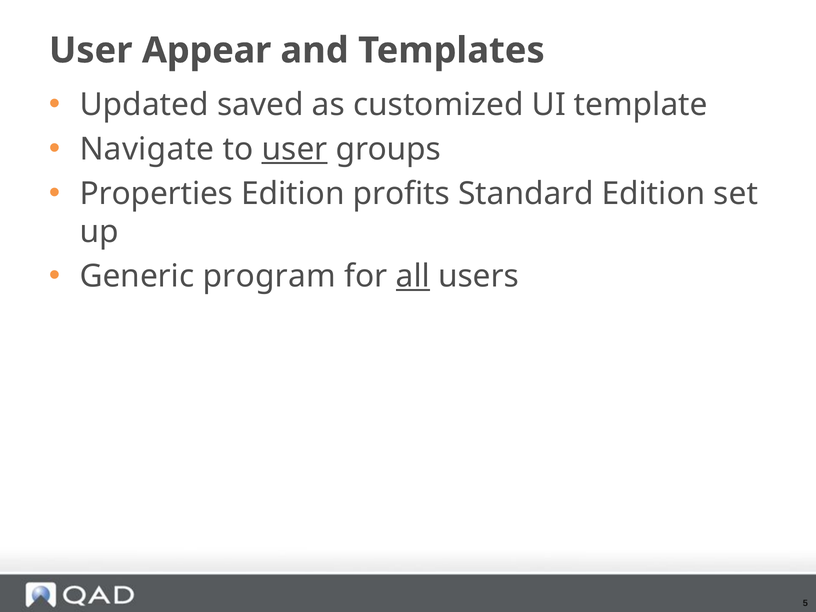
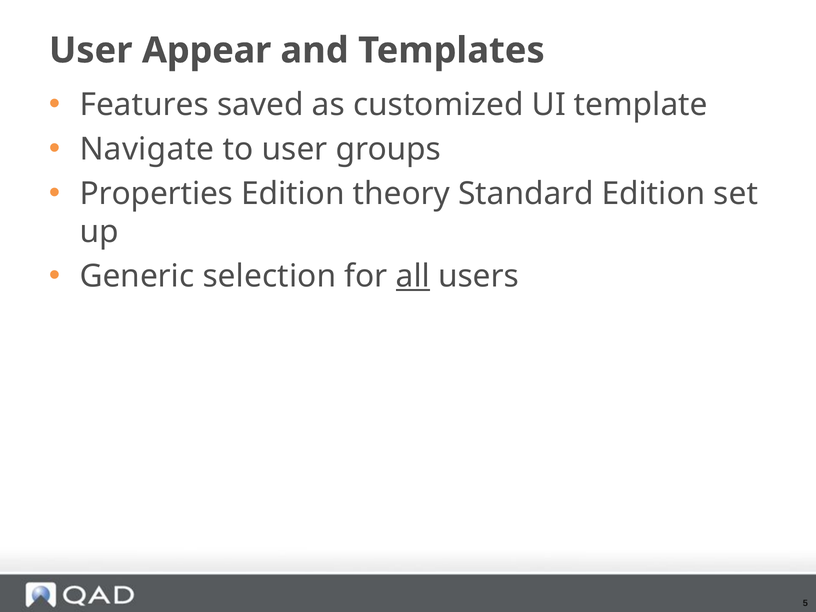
Updated: Updated -> Features (144, 105)
user underline: present -> none (295, 149)
profits: profits -> theory (401, 194)
program: program -> selection (269, 276)
